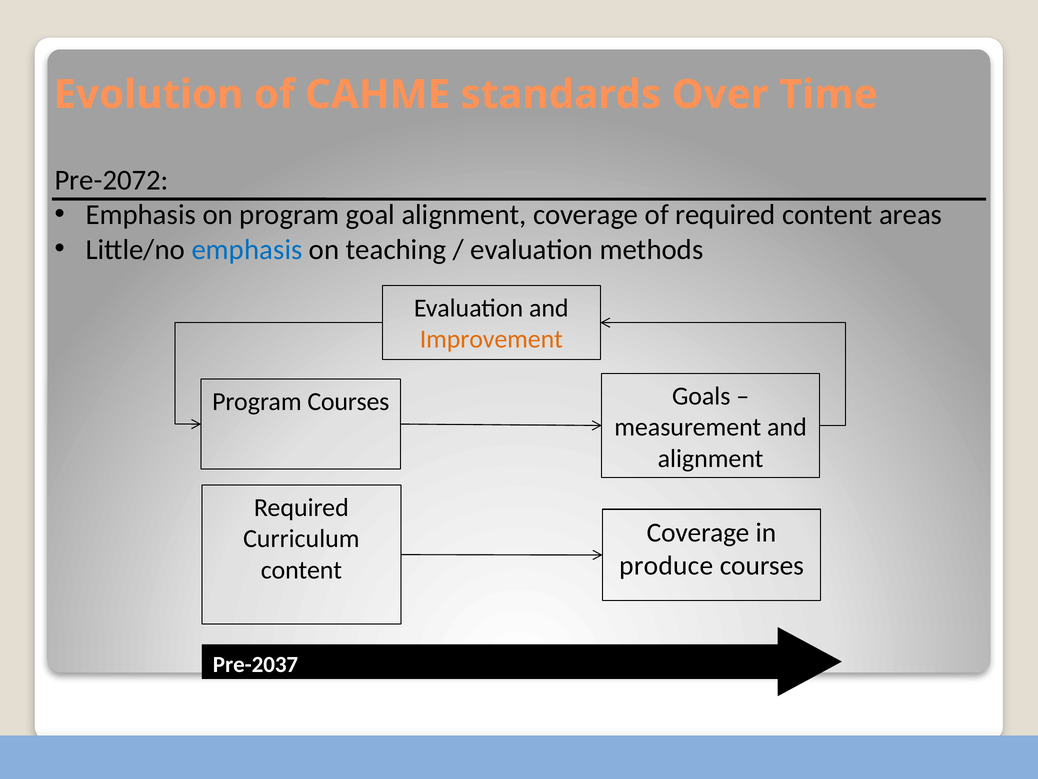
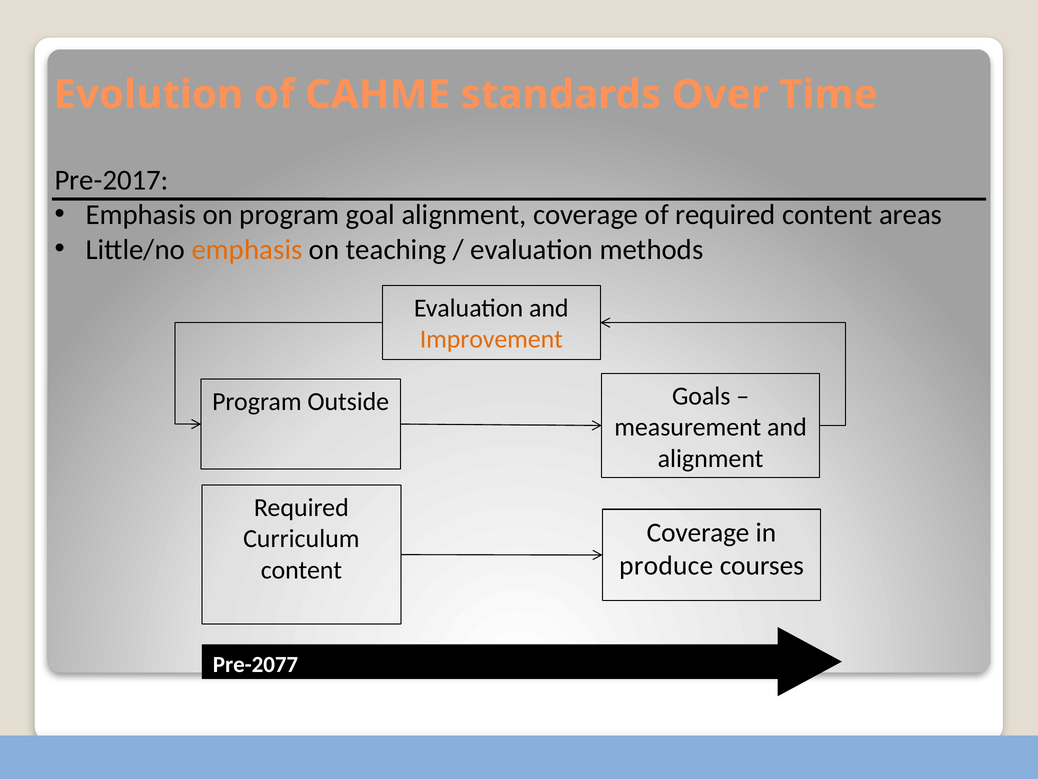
Pre-2072: Pre-2072 -> Pre-2017 (112, 180)
emphasis colour: blue -> orange (247, 249)
Program Courses: Courses -> Outside (348, 401)
Pre-2037: Pre-2037 -> Pre-2077 (256, 664)
